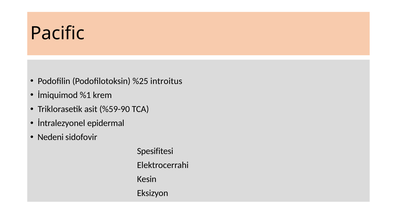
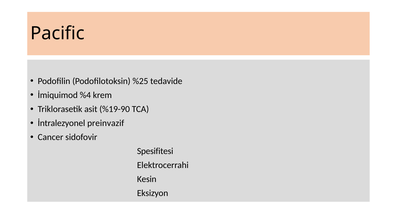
introitus: introitus -> tedavide (166, 81)
%1: %1 -> %4 (85, 95)
%59-90: %59-90 -> %19-90 (115, 109)
epidermal: epidermal -> preinvazif (106, 123)
Nedeni: Nedeni -> Cancer (51, 137)
